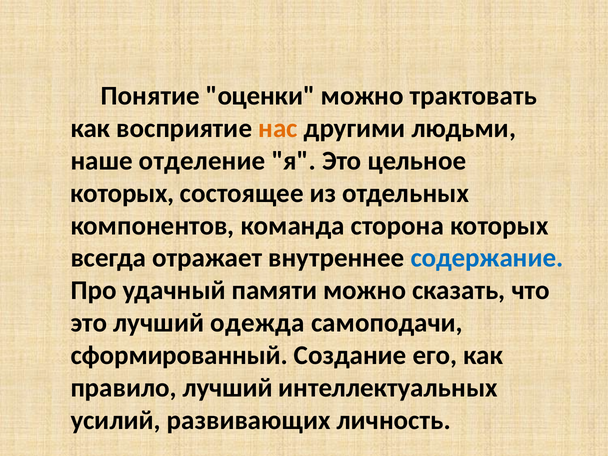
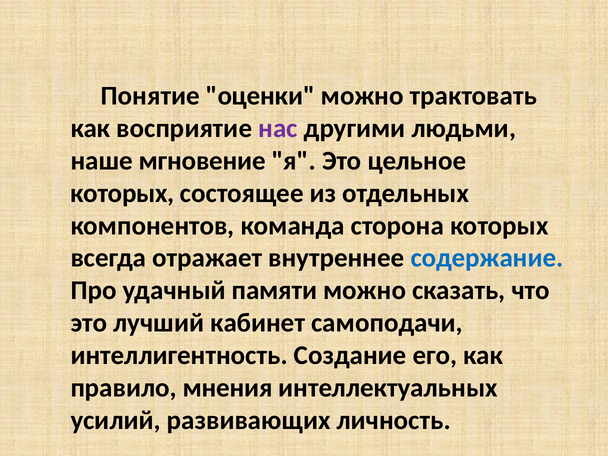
нас colour: orange -> purple (278, 128)
отделение: отделение -> мгновение (202, 161)
одежда: одежда -> кабинет (258, 323)
сформированный: сформированный -> интеллигентность (179, 355)
правило лучший: лучший -> мнения (228, 388)
